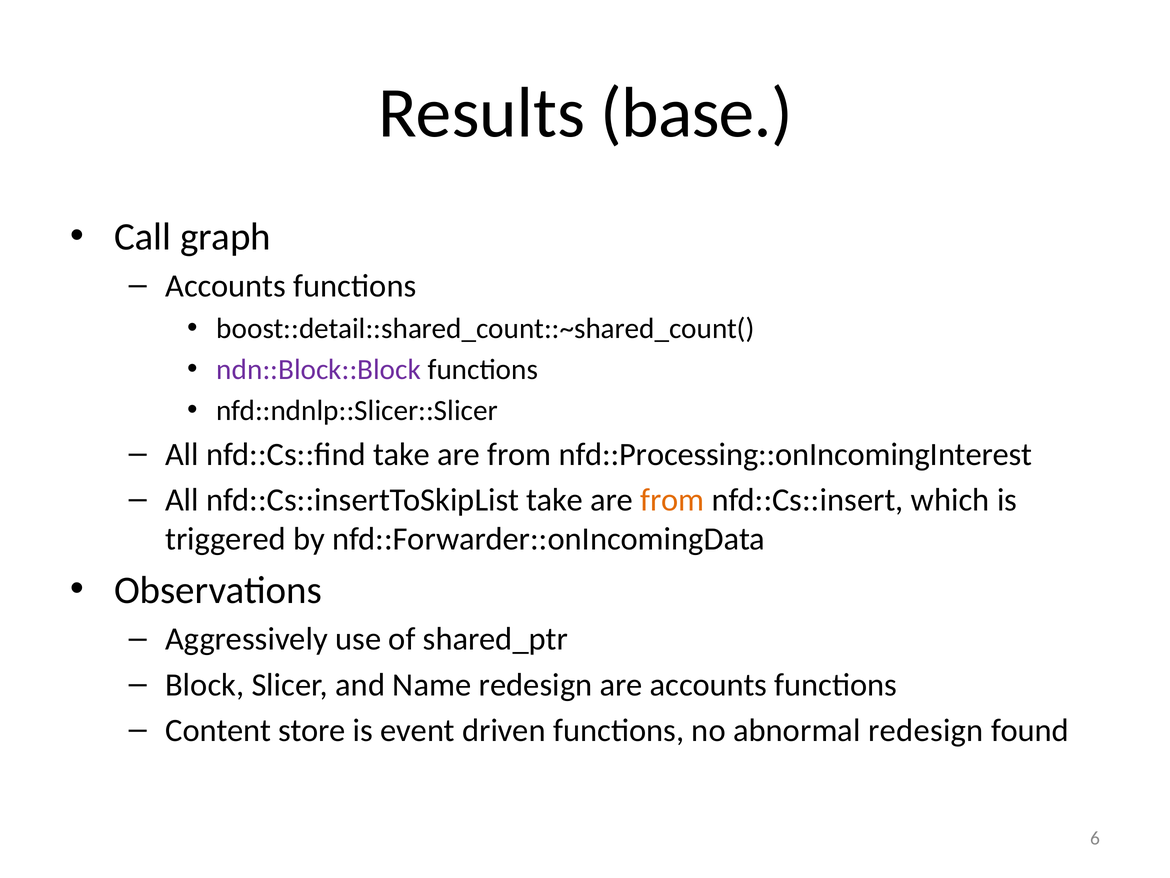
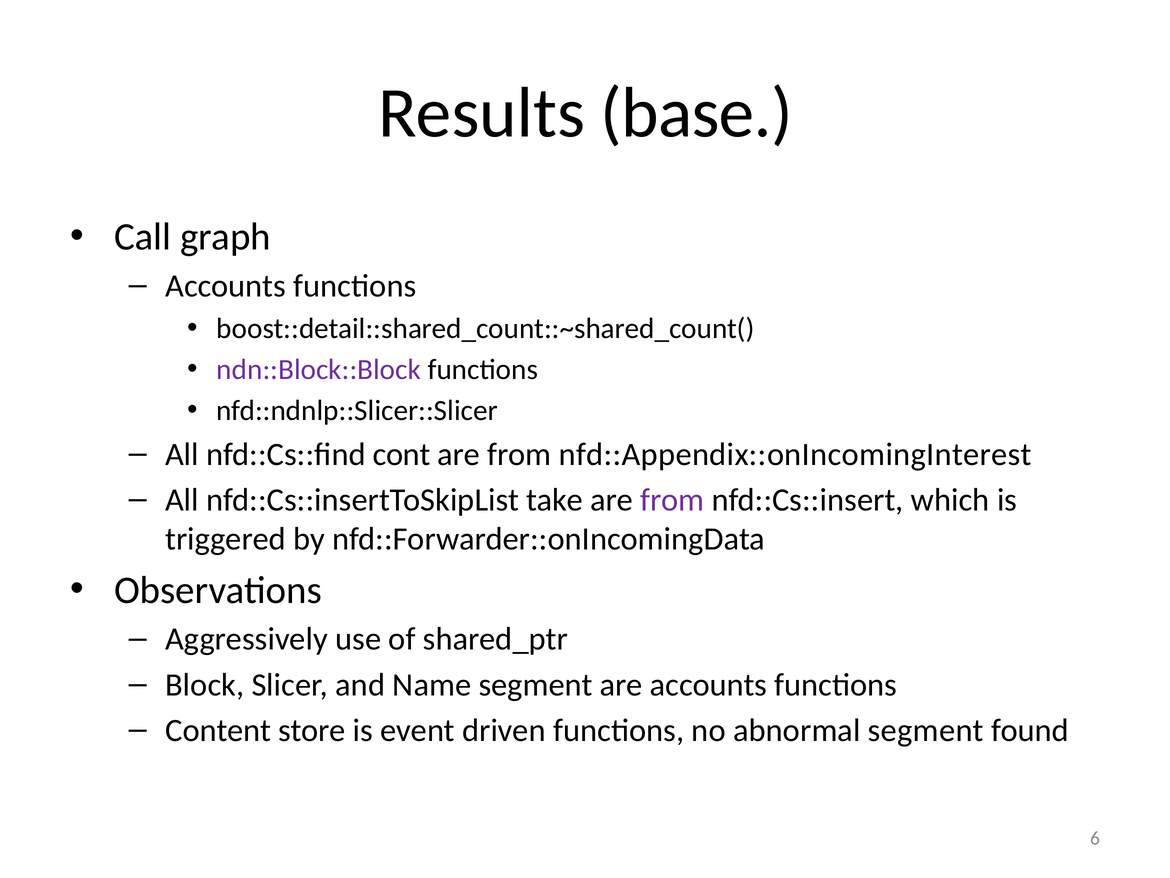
nfd::Cs::find take: take -> cont (402, 454)
nfd::Processing::onIncomingInterest: nfd::Processing::onIncomingInterest -> nfd::Appendix::onIncomingInterest (795, 454)
from colour: orange -> purple (672, 500)
Name redesign: redesign -> segment (536, 684)
abnormal redesign: redesign -> segment (926, 730)
